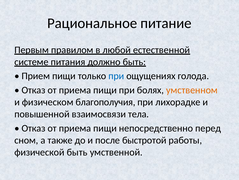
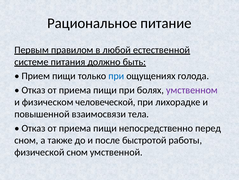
умственном colour: orange -> purple (192, 90)
благополучия: благополучия -> человеческой (105, 102)
физической быть: быть -> сном (77, 152)
